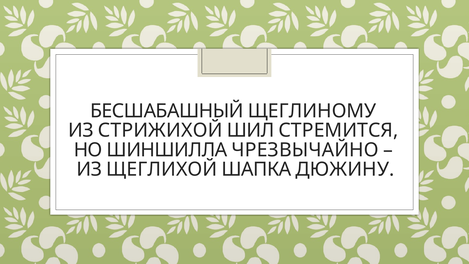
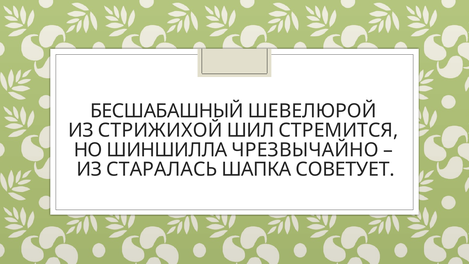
ЩЕГЛИНОМУ: ЩЕГЛИНОМУ -> ШЕВЕЛЮРОЙ (312, 111)
ЩЕГЛИХОЙ: ЩЕГЛИХОЙ -> СТАРАЛАСЬ (162, 169)
ДЮЖИНУ: ДЮЖИНУ -> СОВЕТУЕТ (345, 169)
